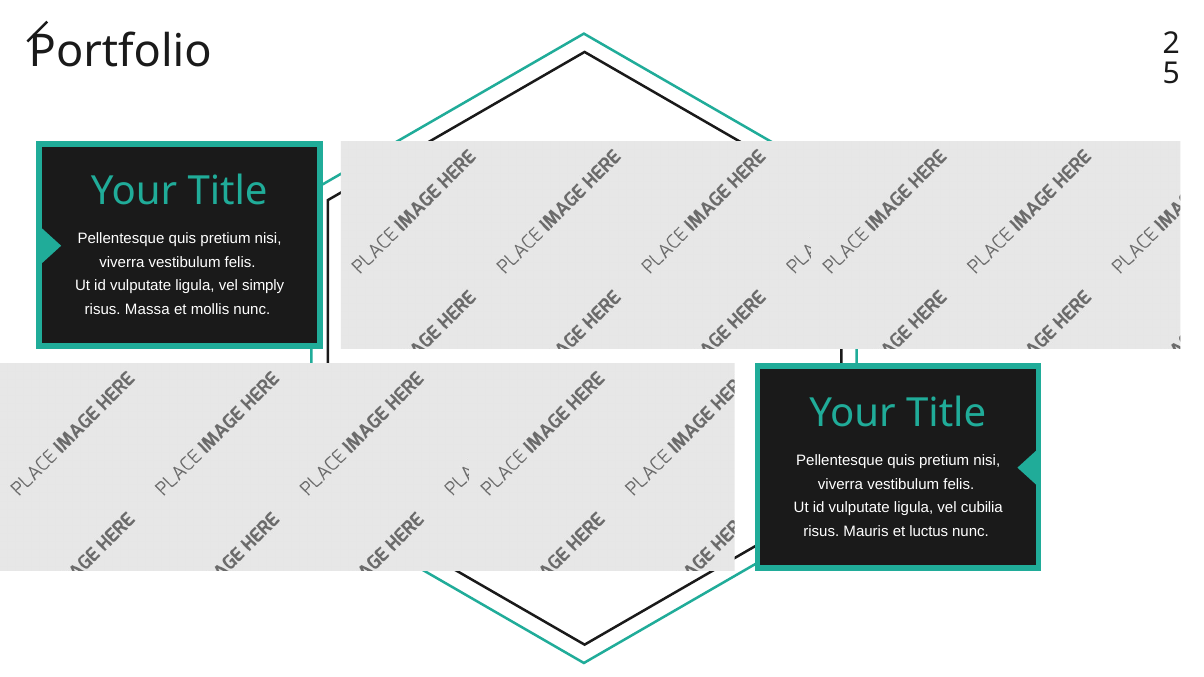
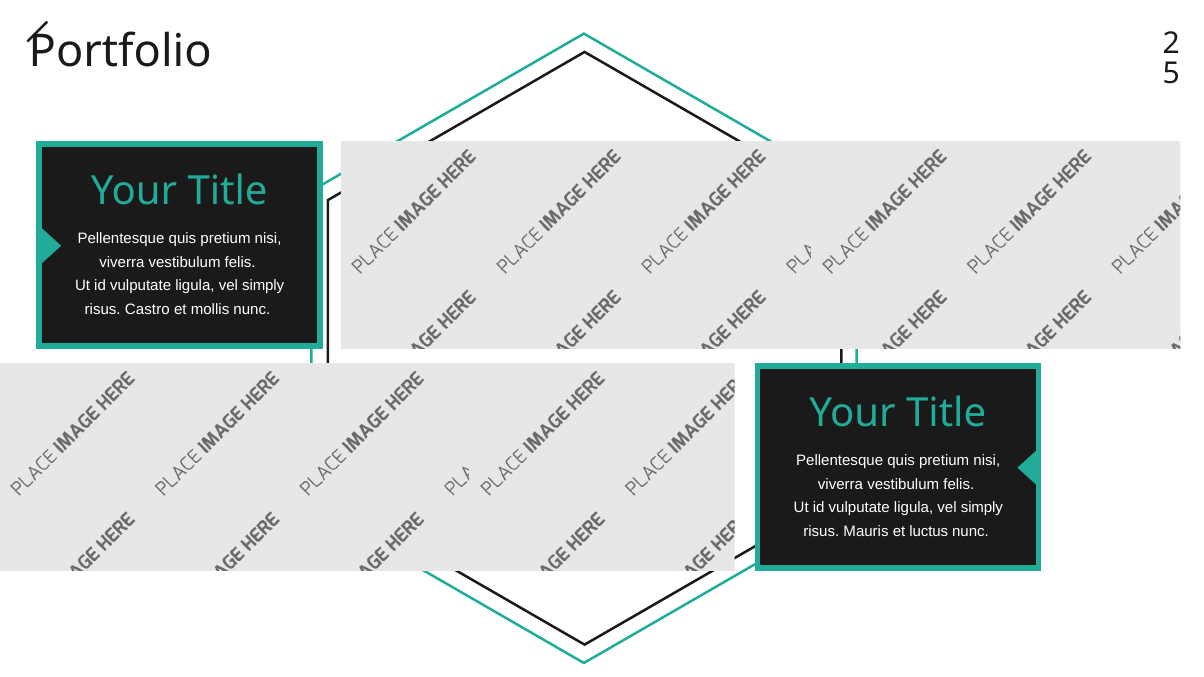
Massa: Massa -> Castro (147, 309)
cubilia: cubilia -> simply (982, 508)
